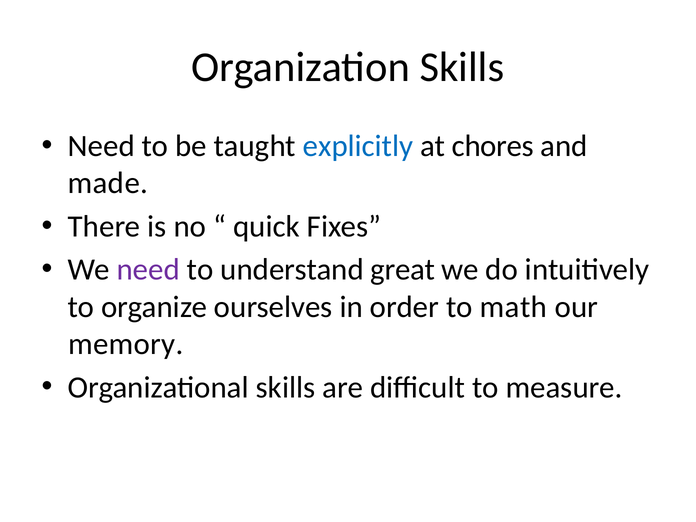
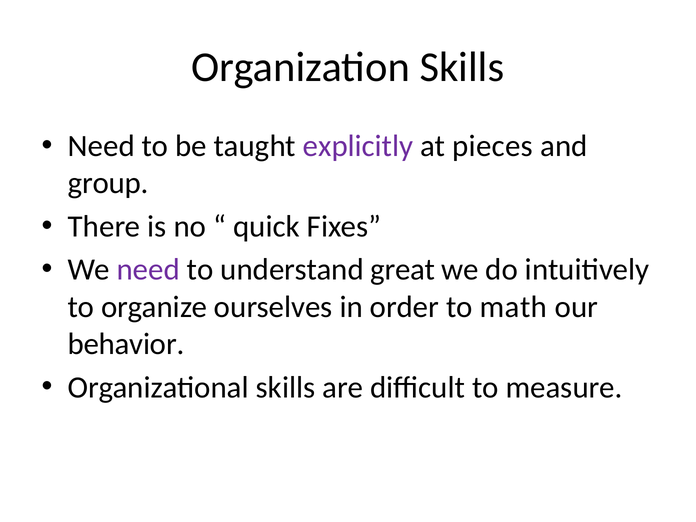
explicitly colour: blue -> purple (358, 146)
chores: chores -> pieces (493, 146)
made: made -> group (108, 183)
memory: memory -> behavior (126, 344)
